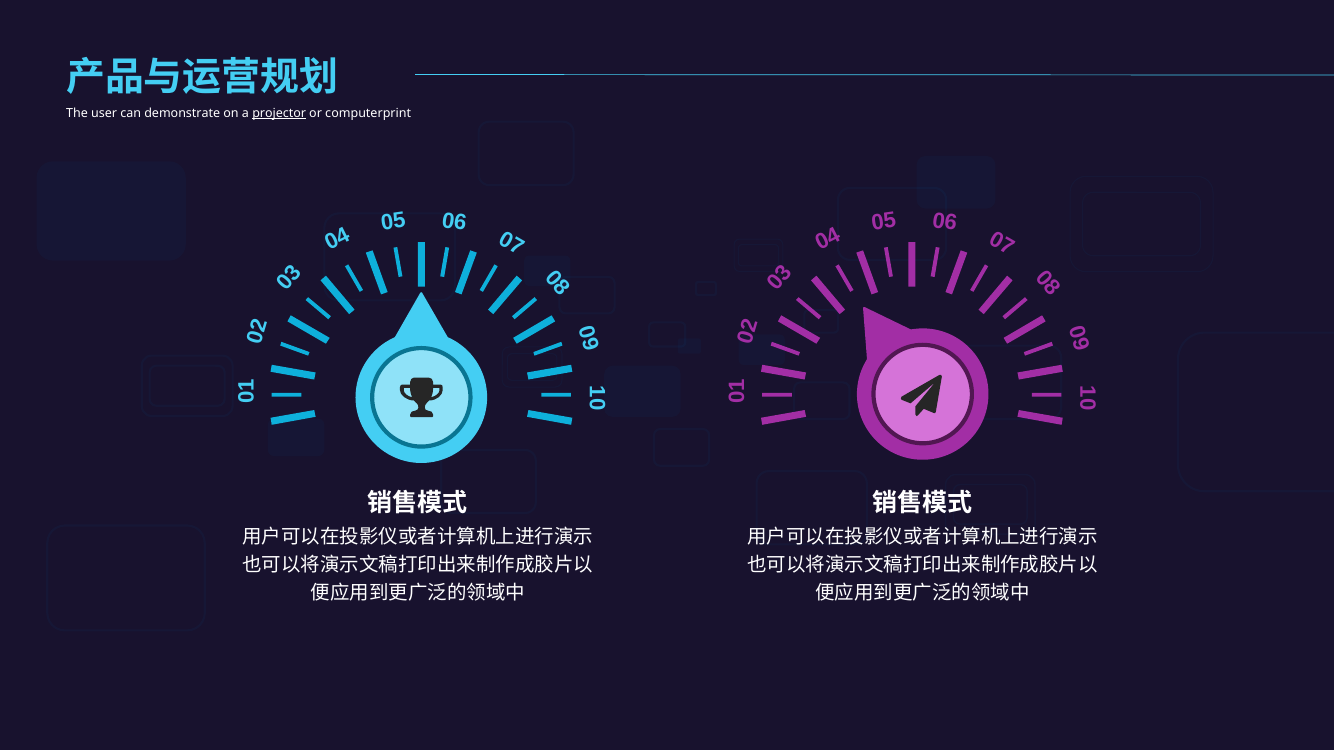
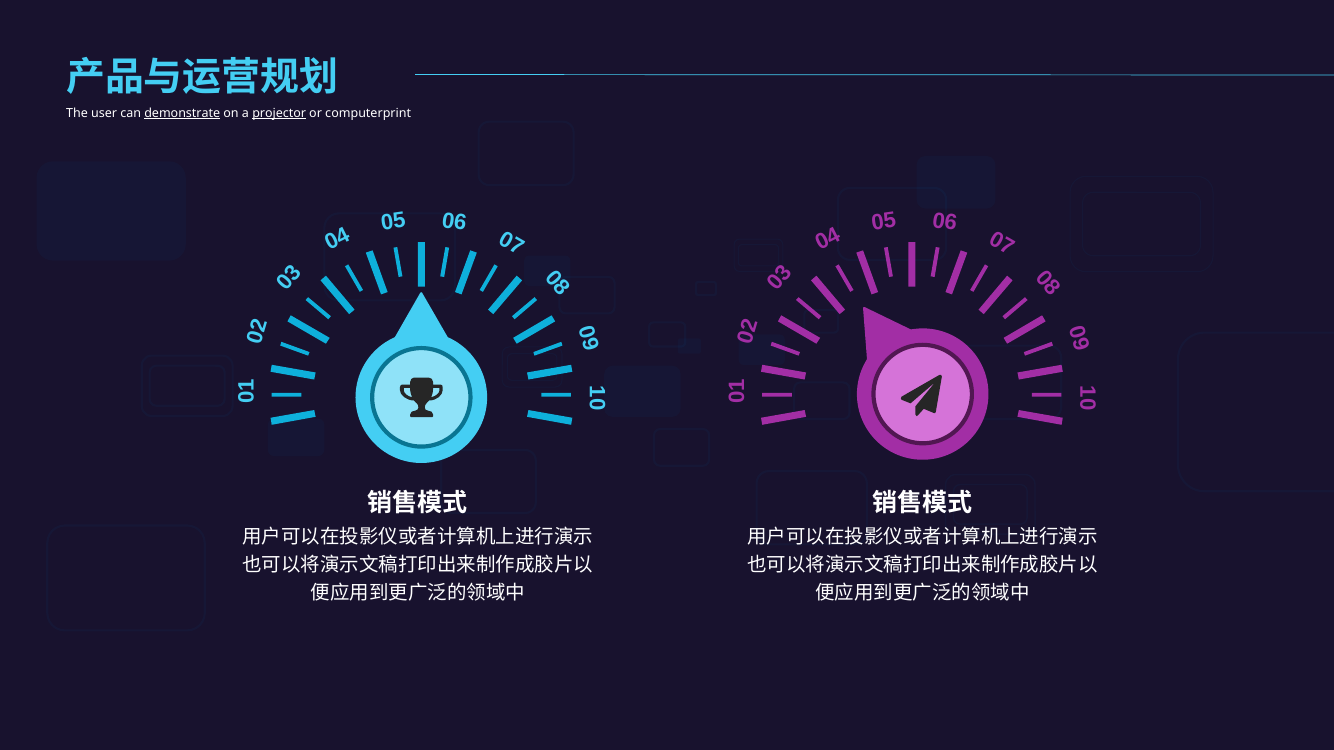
demonstrate underline: none -> present (182, 113)
